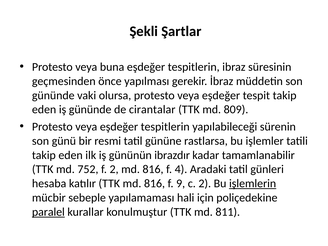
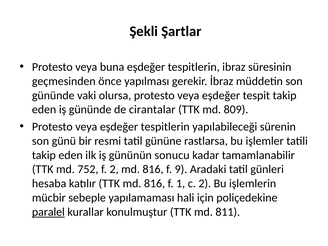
ibrazdır: ibrazdır -> sonucu (172, 155)
4: 4 -> 9 (181, 169)
9: 9 -> 1 (181, 184)
işlemlerin underline: present -> none (253, 184)
